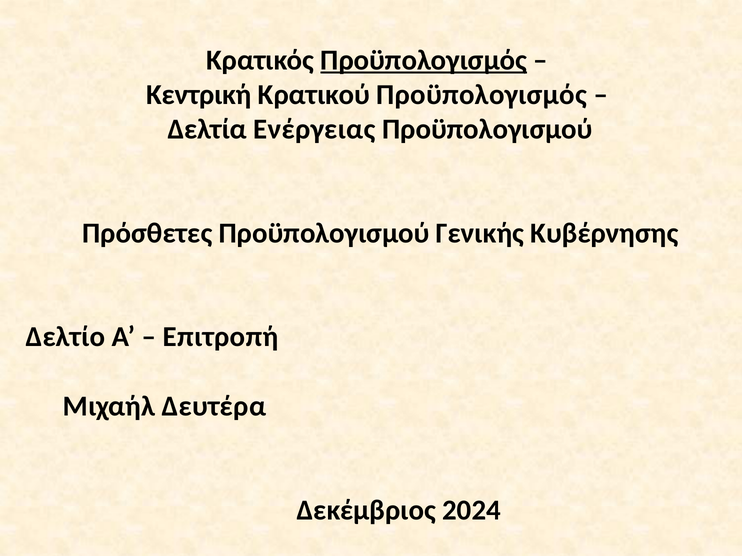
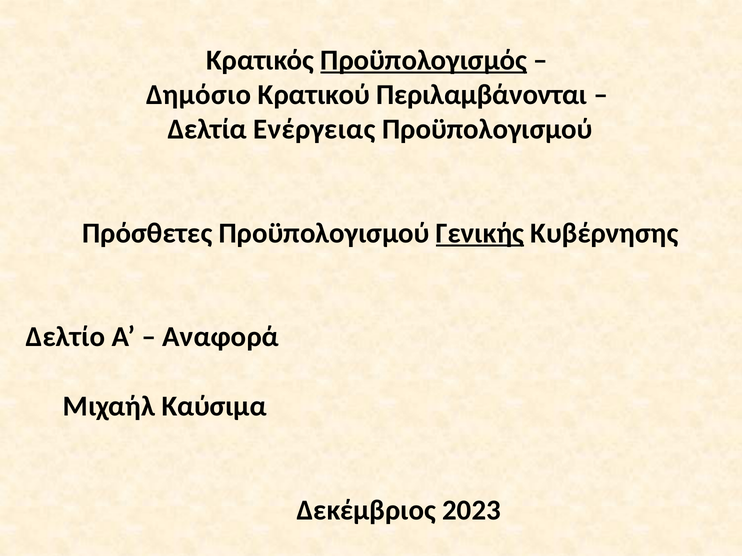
Κεντρική: Κεντρική -> Δημόσιο (199, 95)
Κρατικού Προϋπολογισμός: Προϋπολογισμός -> Περιλαμβάνονται (482, 95)
Γενικής underline: none -> present (480, 233)
Επιτροπή: Επιτροπή -> Αναφορά (221, 337)
Δευτέρα: Δευτέρα -> Καύσιμα (214, 407)
2024: 2024 -> 2023 (472, 510)
